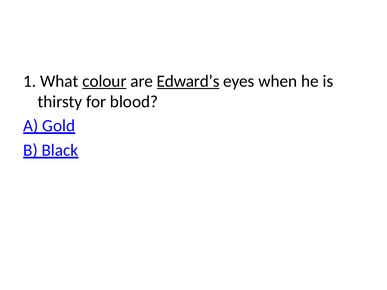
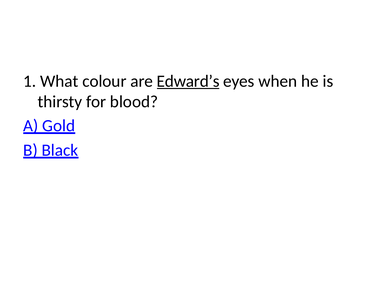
colour underline: present -> none (104, 81)
